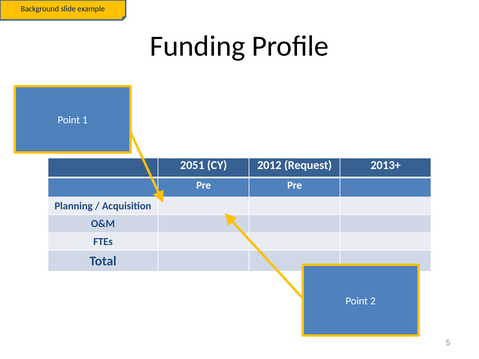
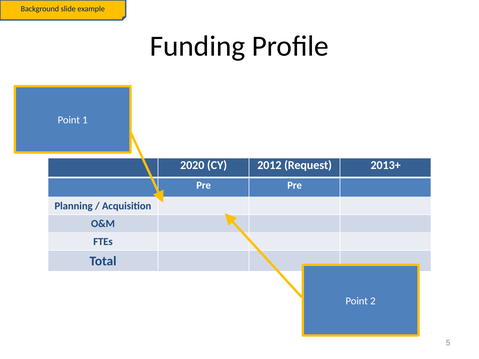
2051: 2051 -> 2020 (192, 165)
